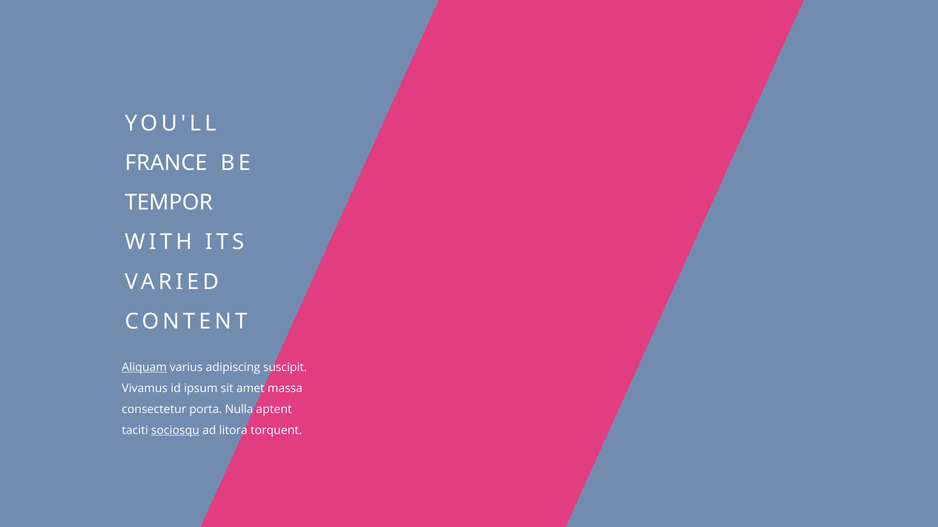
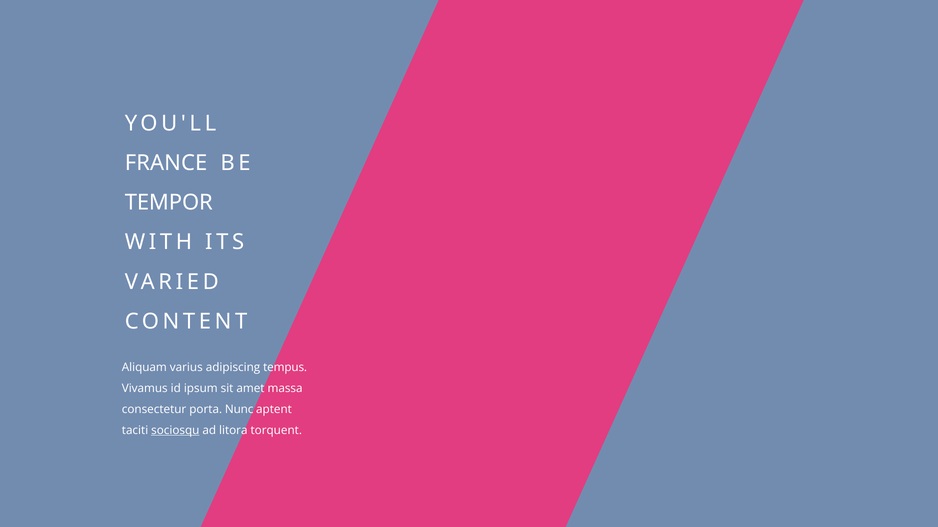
Aliquam underline: present -> none (144, 368)
suscipit: suscipit -> tempus (285, 368)
Nulla: Nulla -> Nunc (239, 410)
